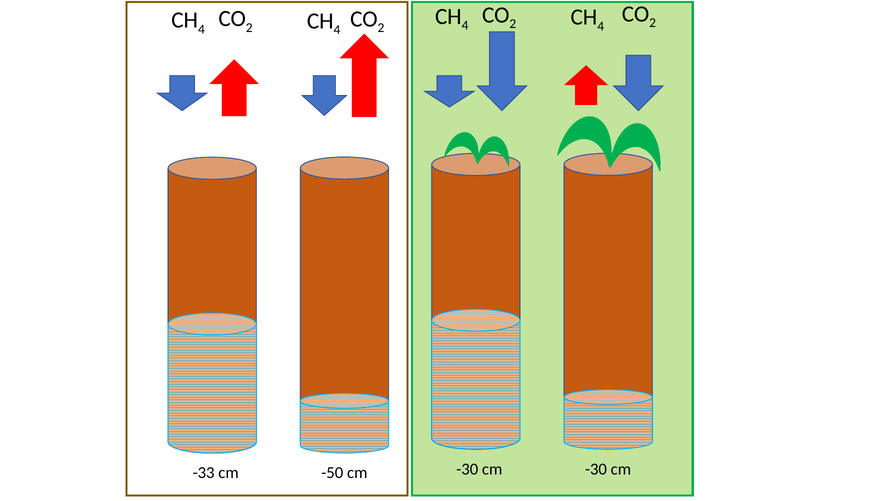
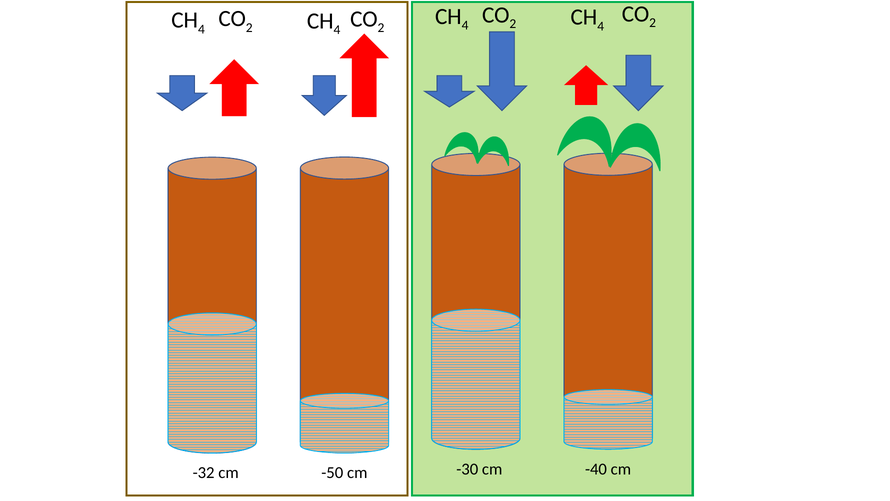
-30: -30 -> -40 (596, 469)
-33: -33 -> -32 (204, 473)
